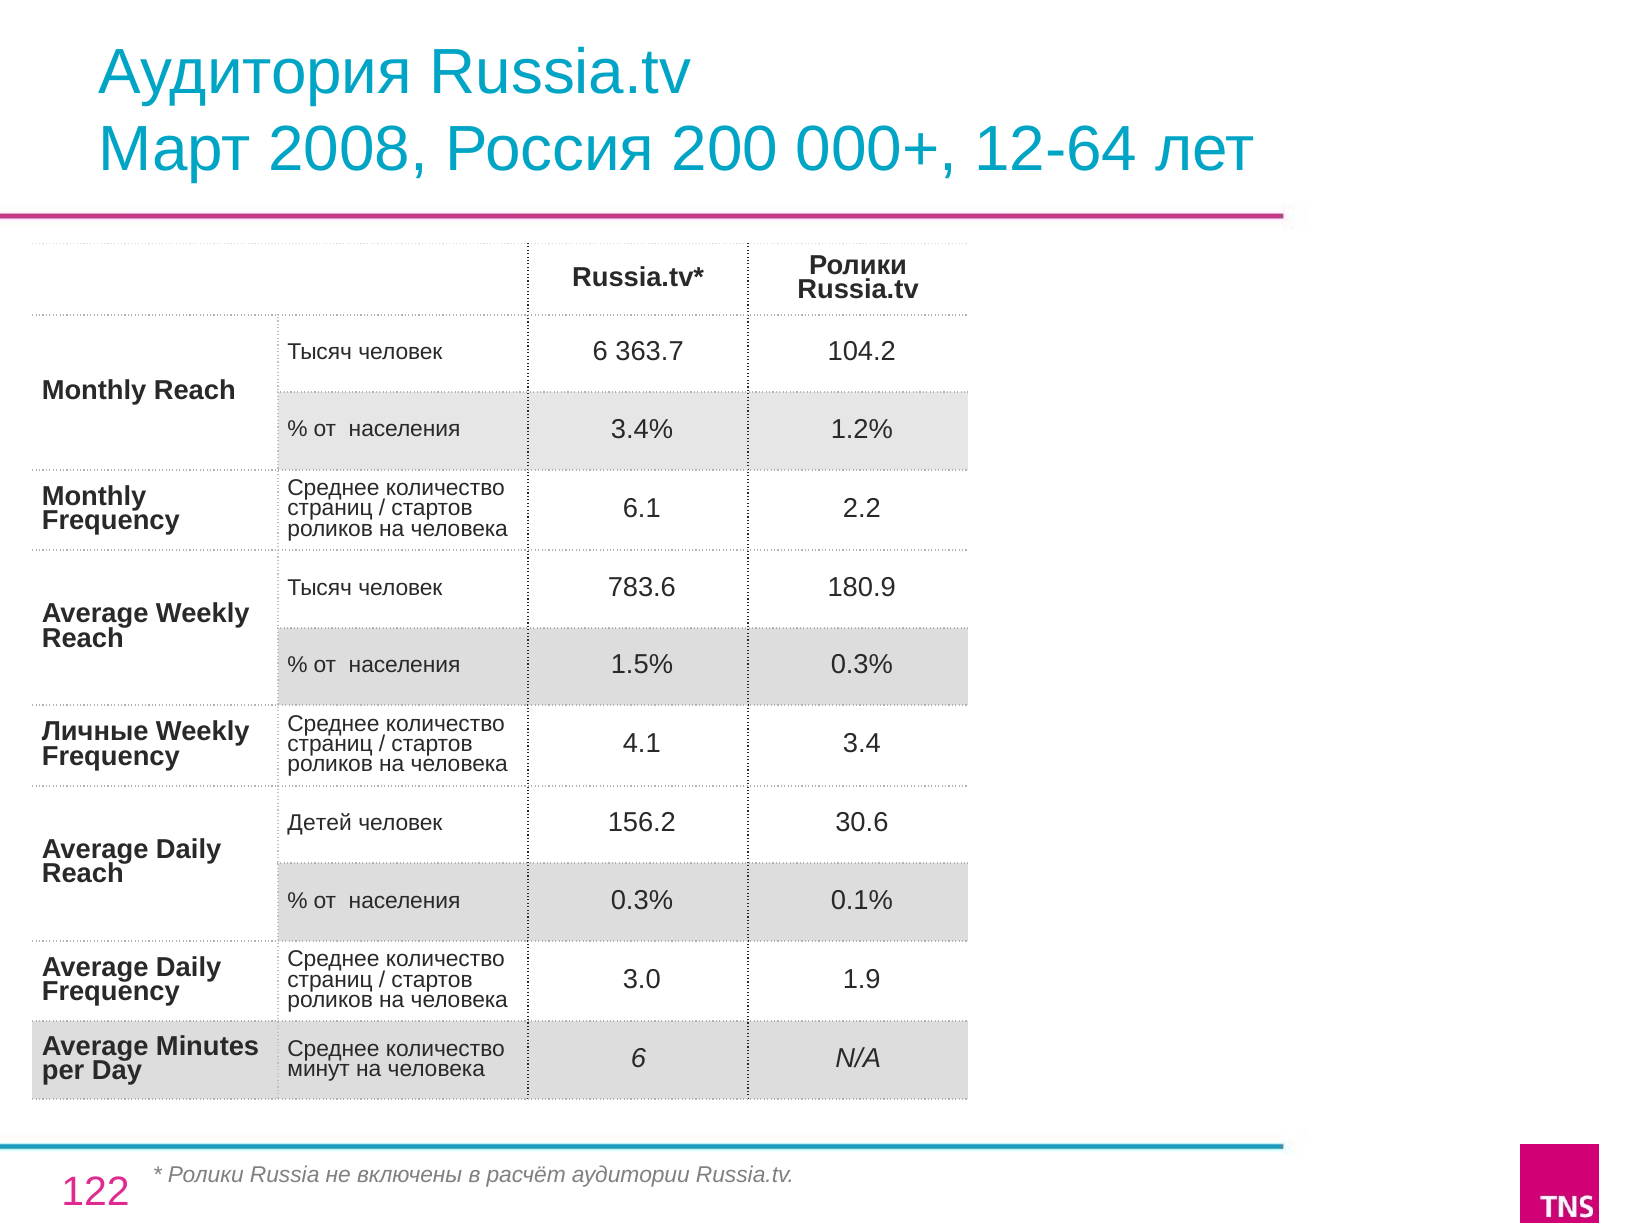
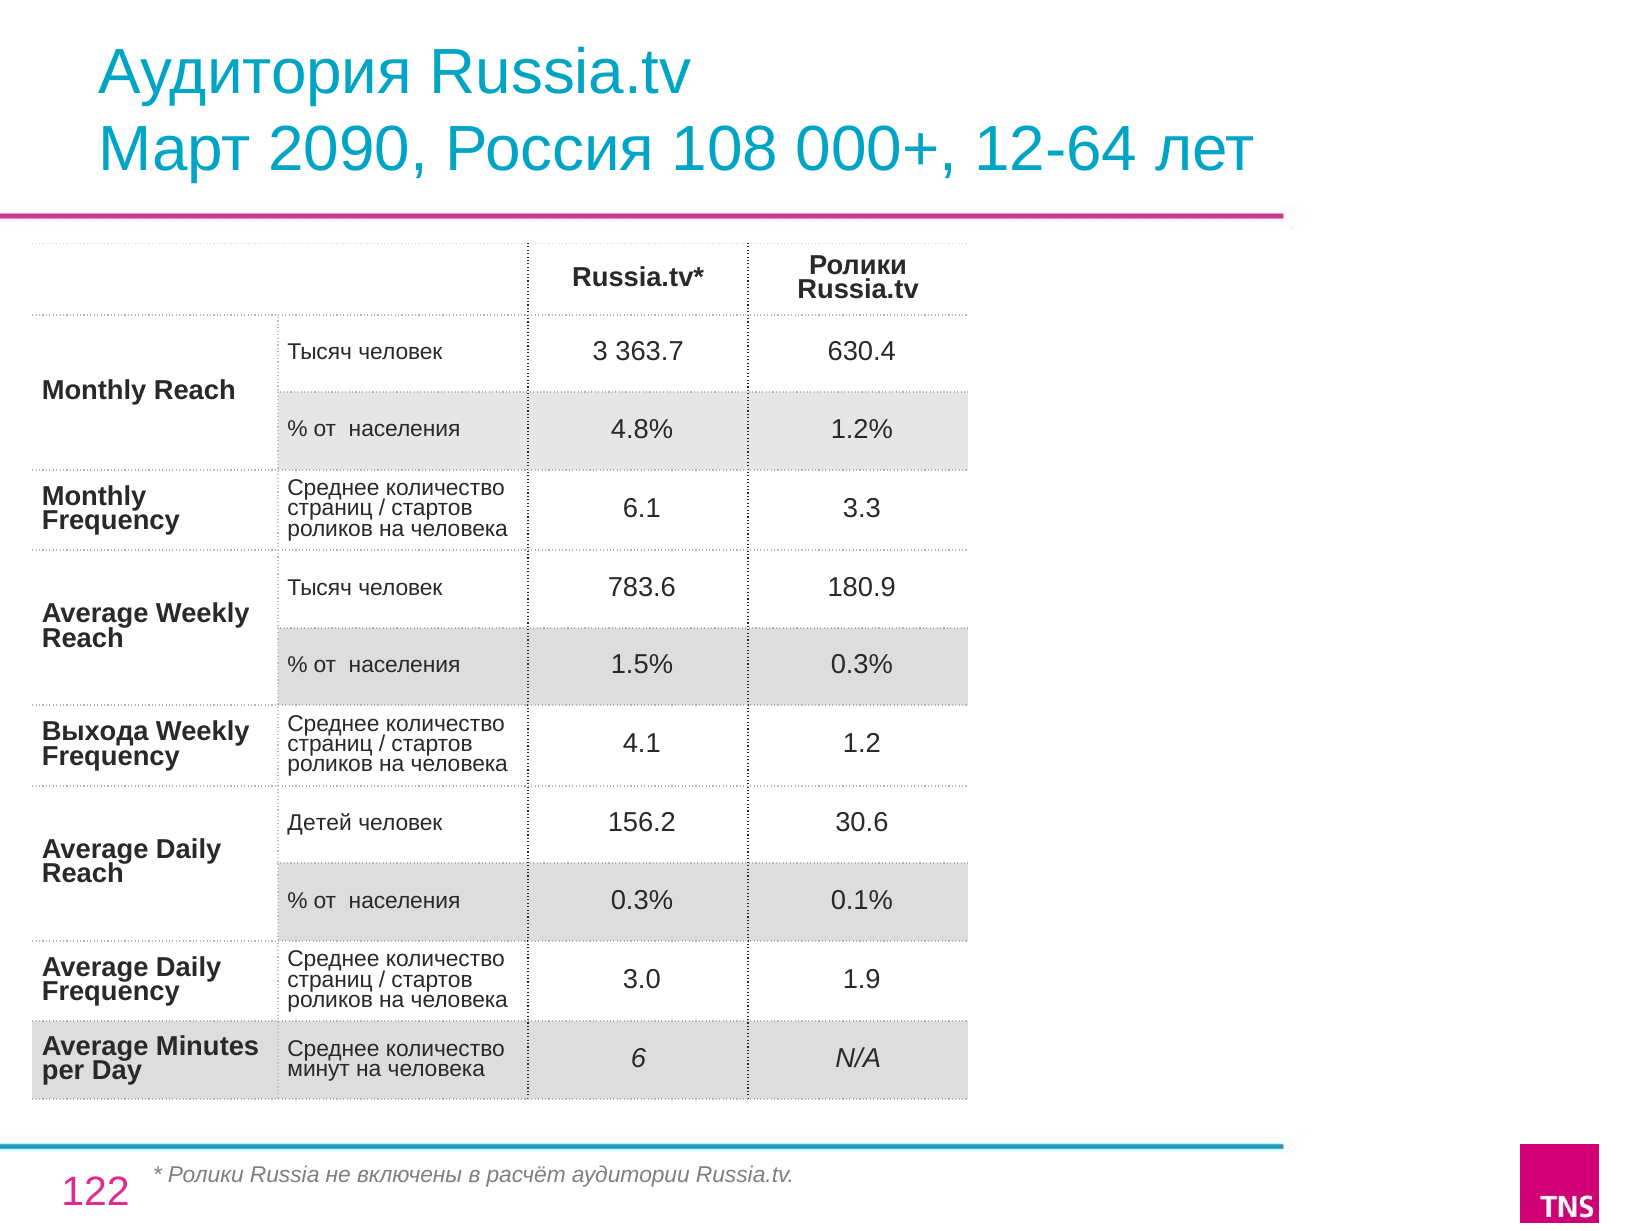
2008: 2008 -> 2090 (348, 149)
200: 200 -> 108 (725, 149)
человек 6: 6 -> 3 (600, 352)
104.2: 104.2 -> 630.4 (862, 352)
3.4%: 3.4% -> 4.8% (642, 429)
2.2: 2.2 -> 3.3 (862, 508)
Личные: Личные -> Выхода (95, 731)
3.4: 3.4 -> 1.2 (862, 744)
